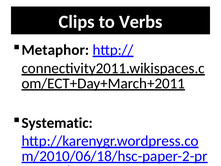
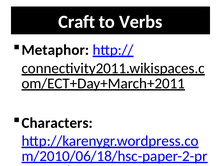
Clips: Clips -> Craft (77, 22)
Systematic: Systematic -> Characters (57, 123)
